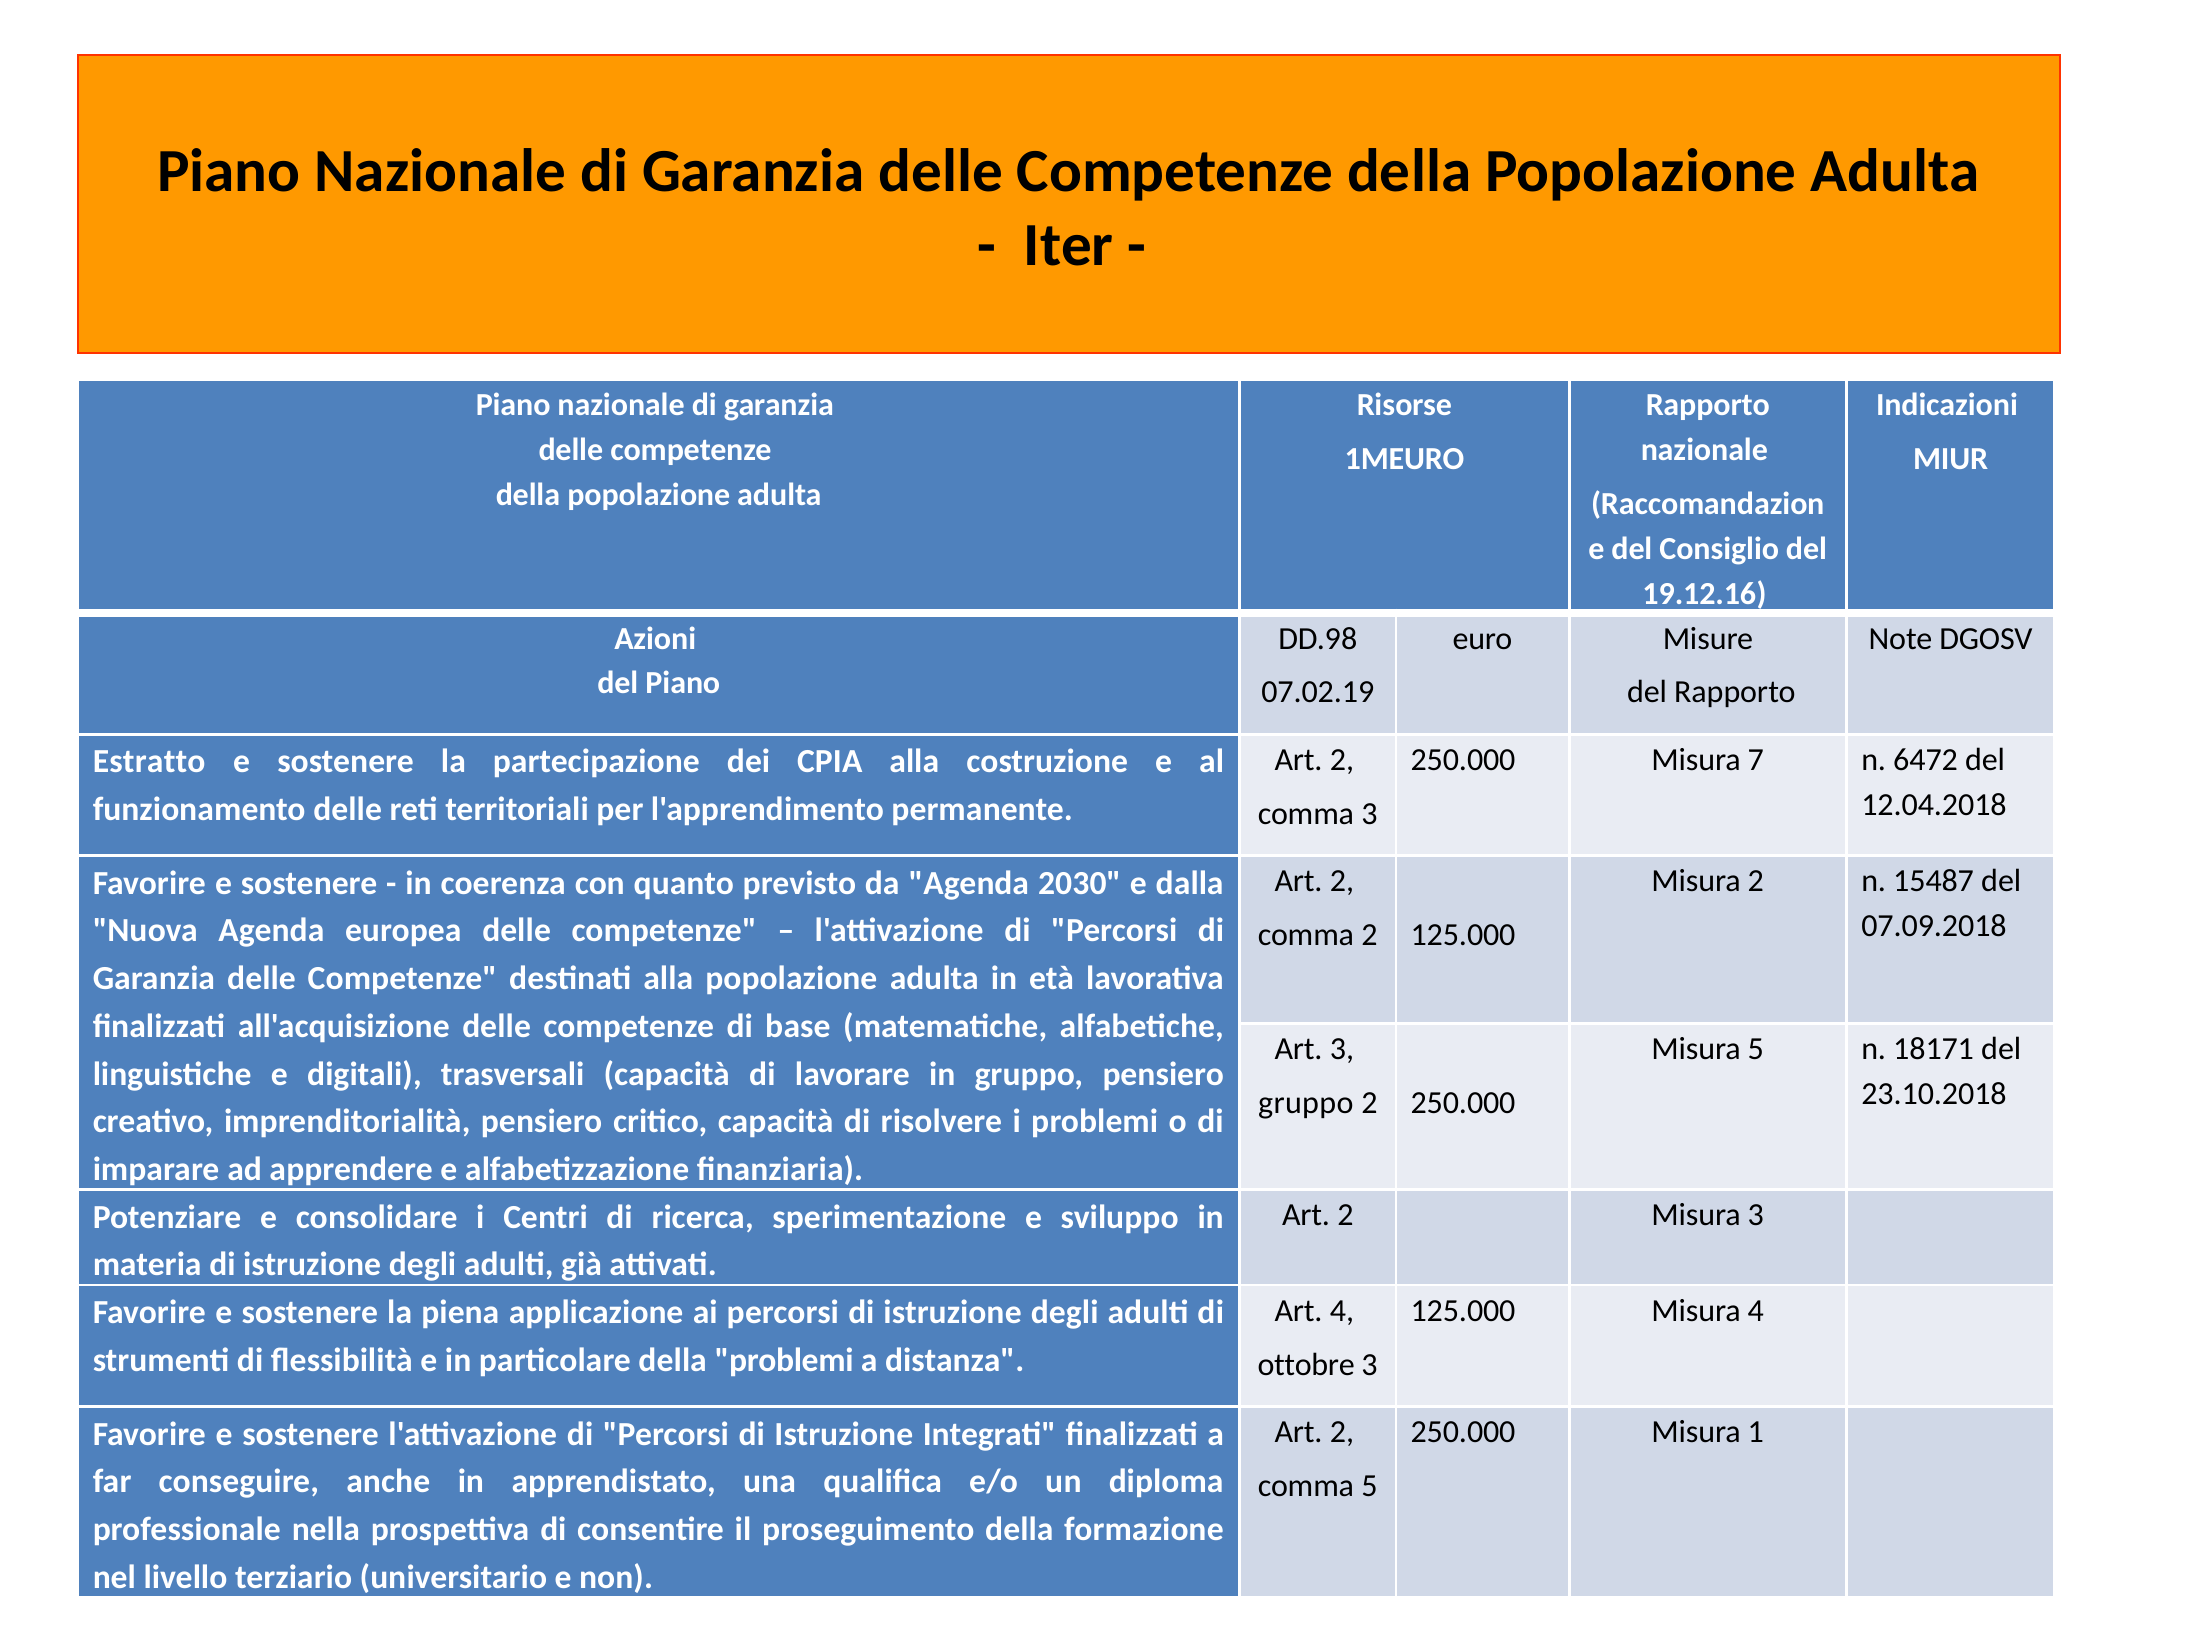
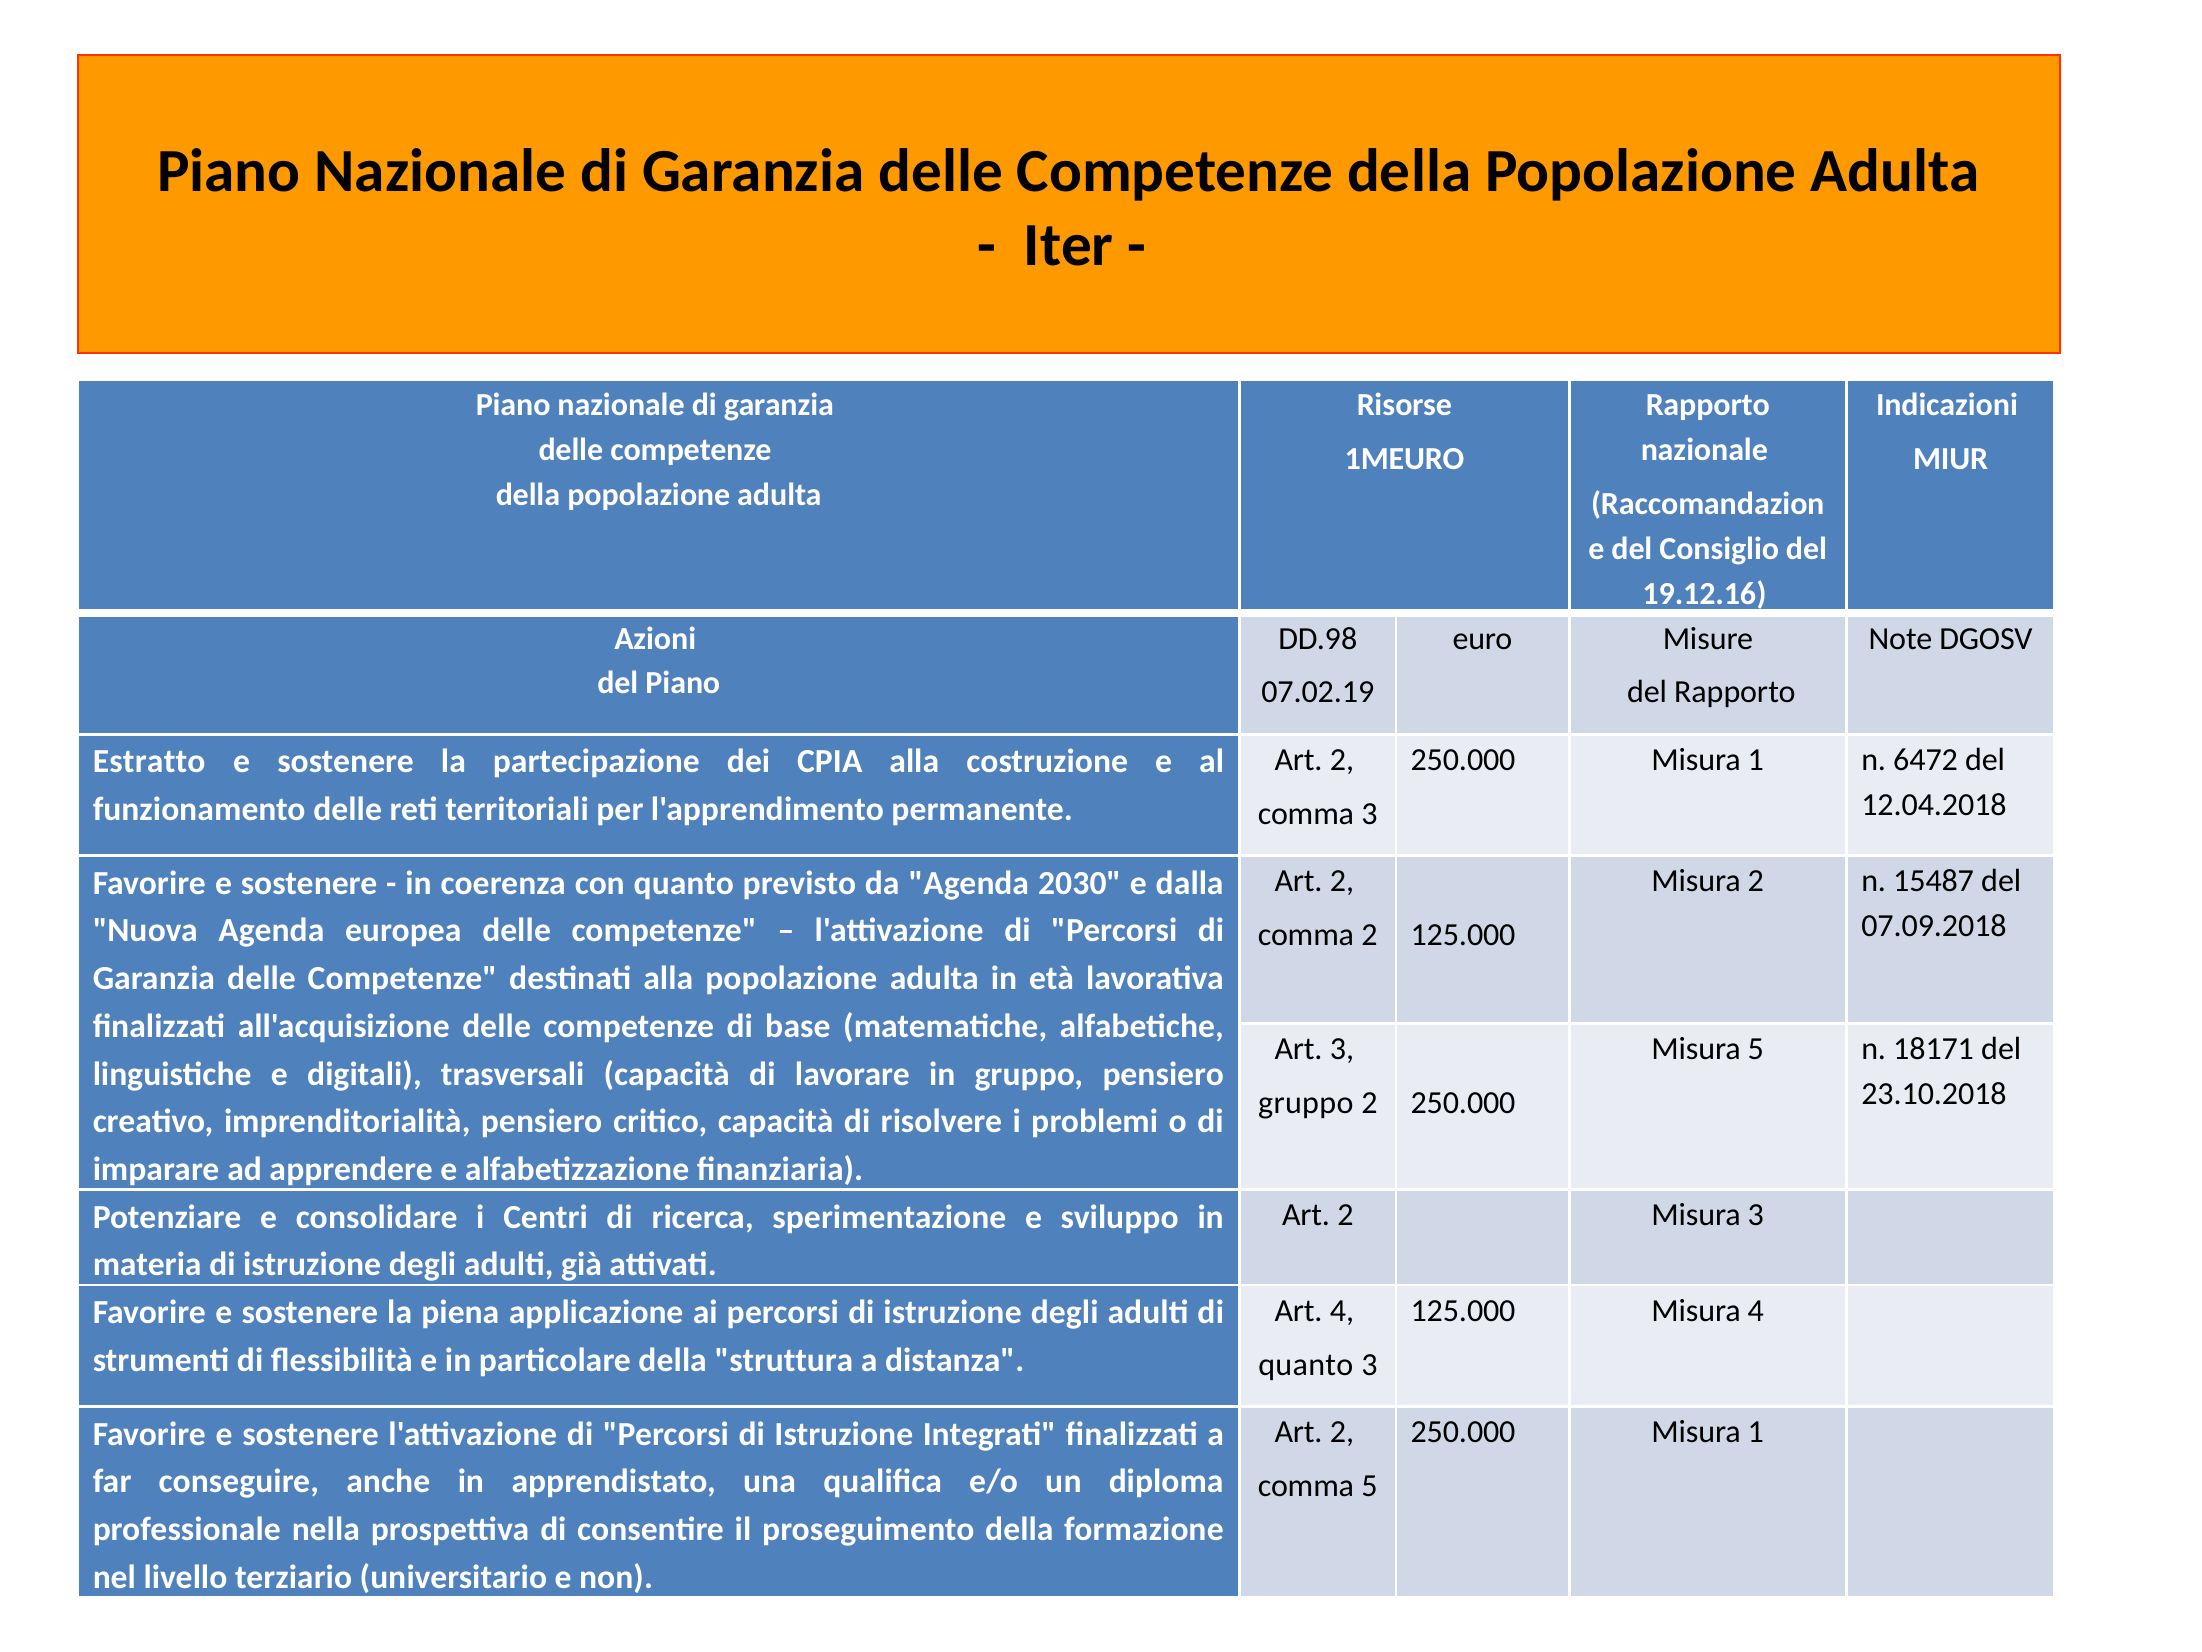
7: 7 -> 1 (1756, 760)
della problemi: problemi -> struttura (784, 1360)
ottobre: ottobre -> quanto (1306, 1364)
